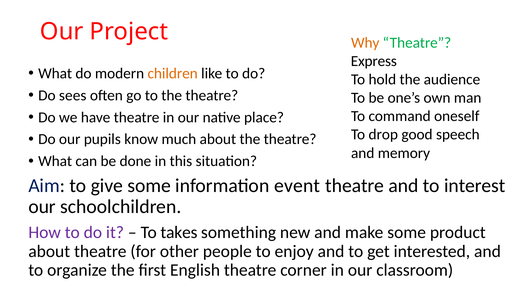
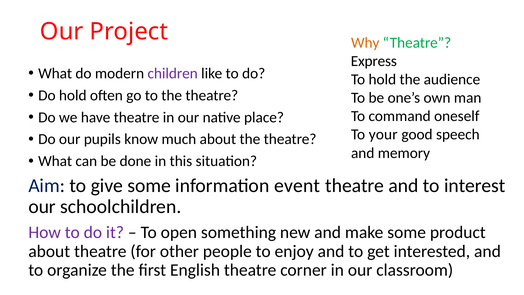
children colour: orange -> purple (173, 73)
Do sees: sees -> hold (73, 95)
drop: drop -> your (383, 135)
takes: takes -> open (179, 232)
